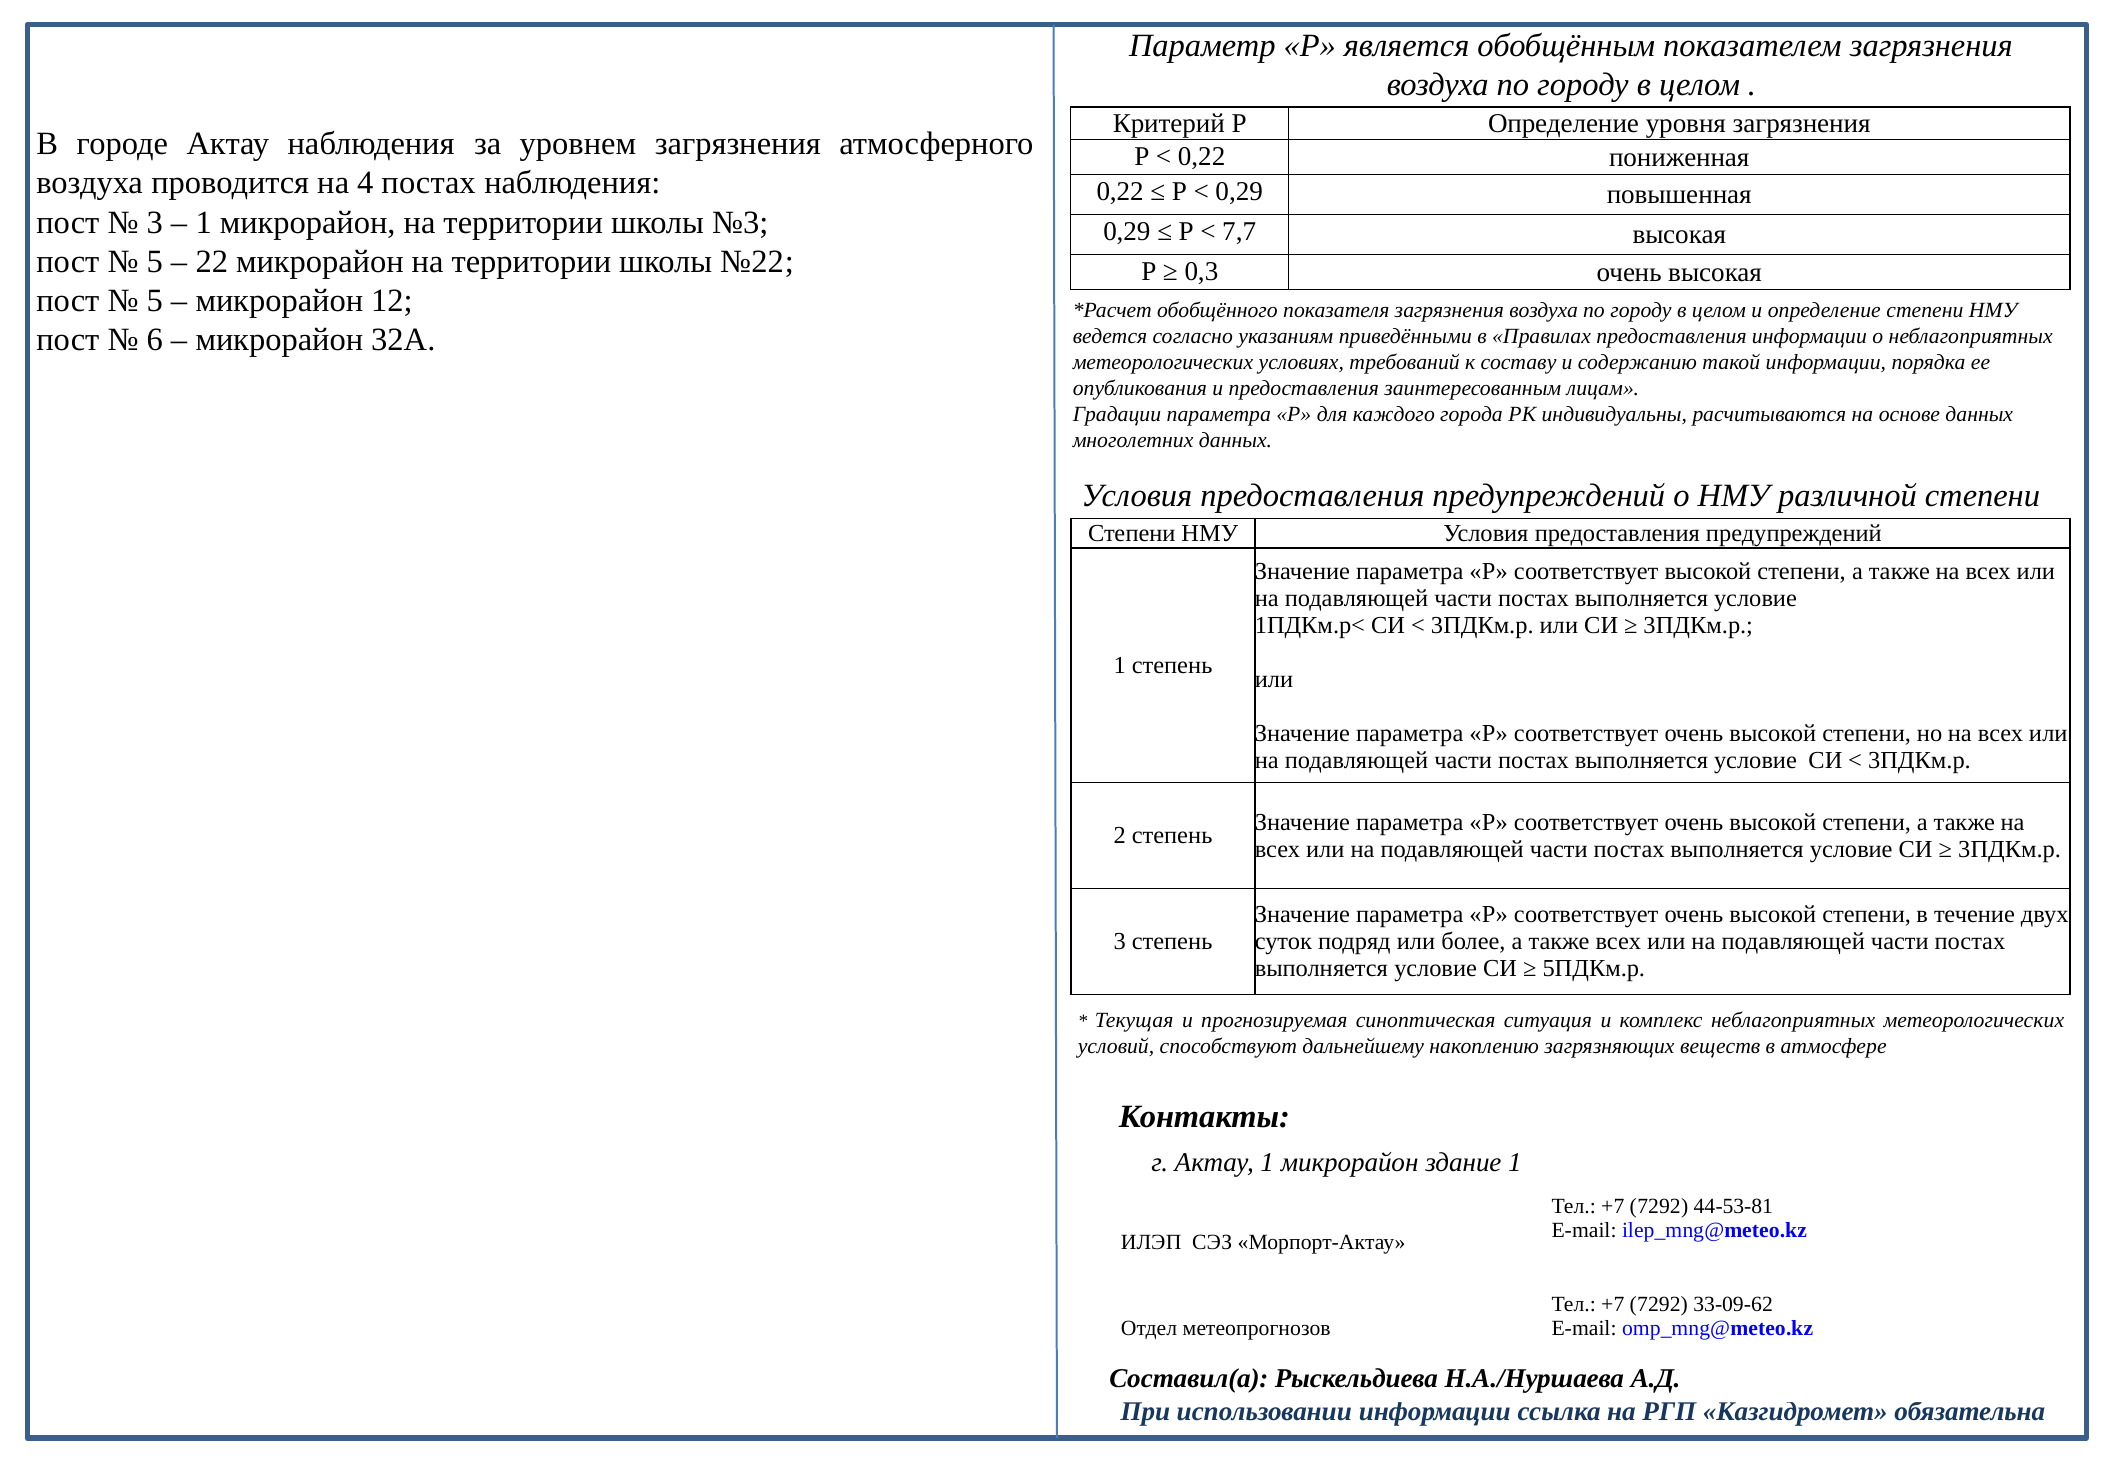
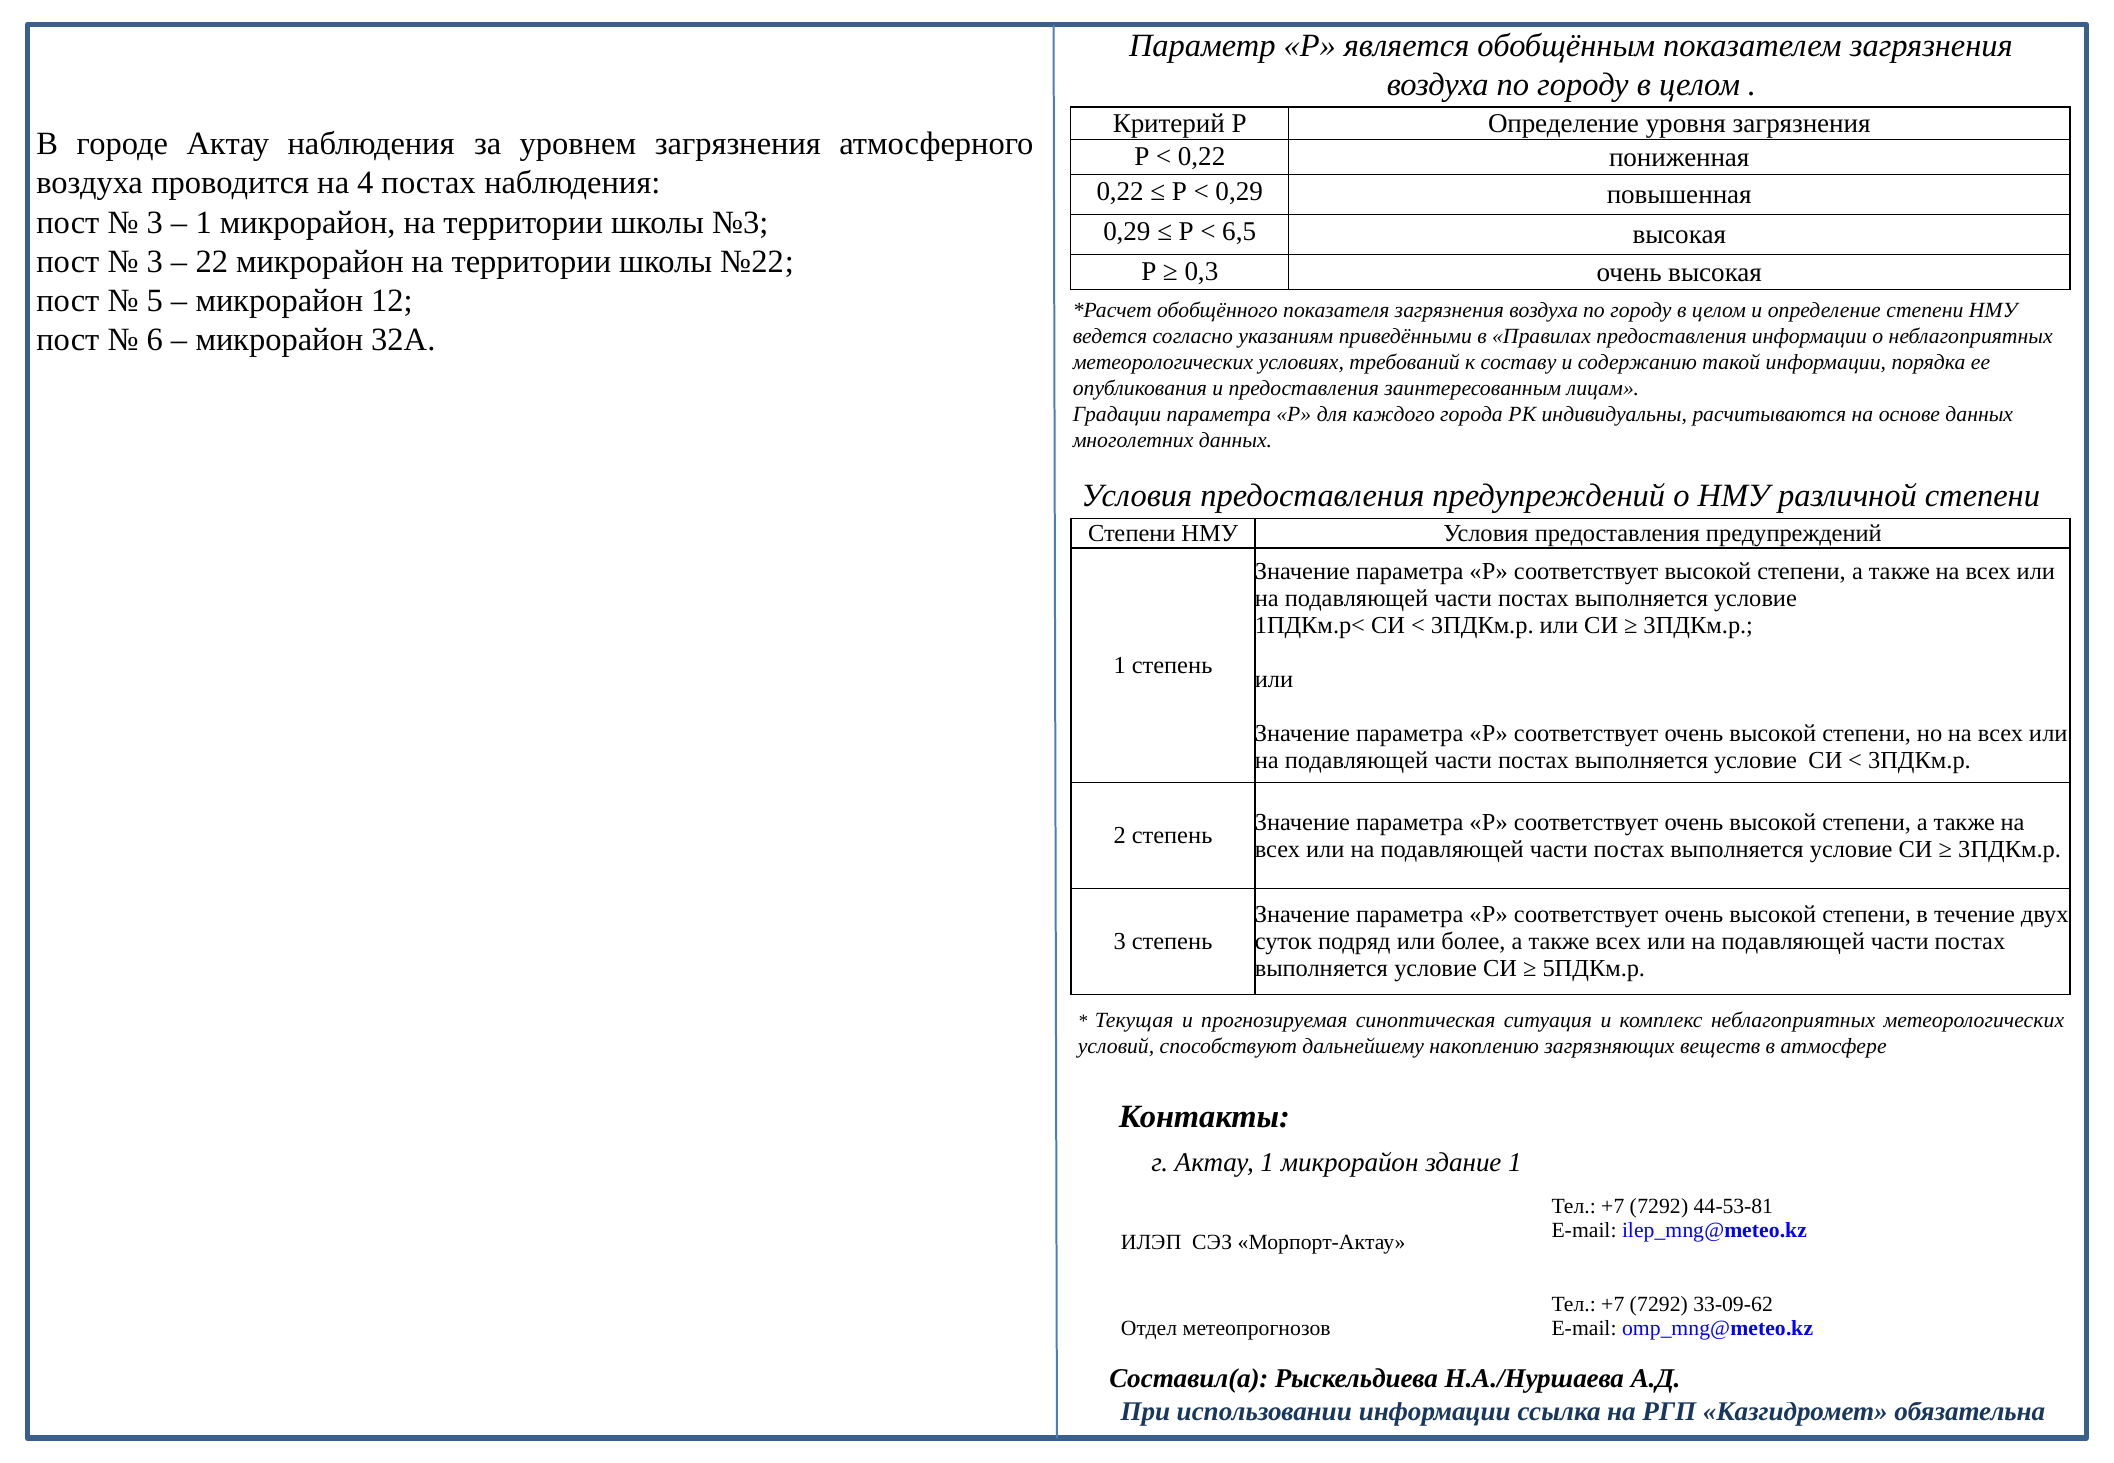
7,7: 7,7 -> 6,5 (1239, 232)
5: 5 -> 3 (155, 261)
